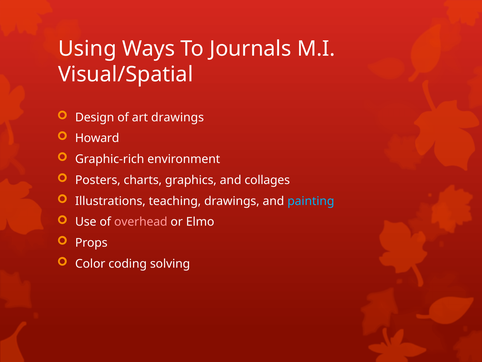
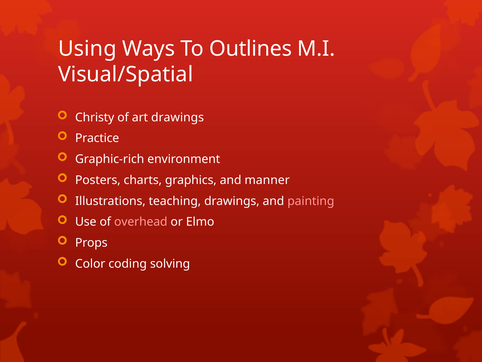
Journals: Journals -> Outlines (251, 49)
Design: Design -> Christy (95, 117)
Howard: Howard -> Practice (97, 138)
collages: collages -> manner (267, 180)
painting colour: light blue -> pink (311, 201)
